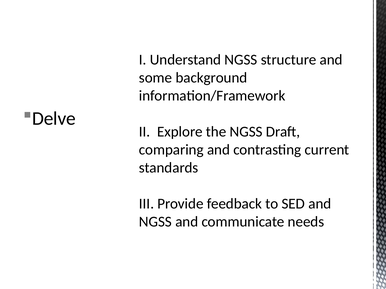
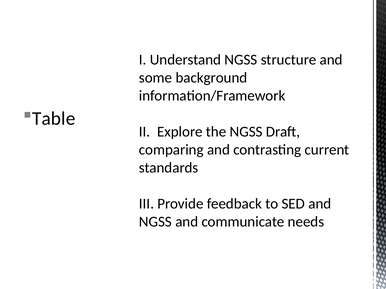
Delve: Delve -> Table (54, 119)
